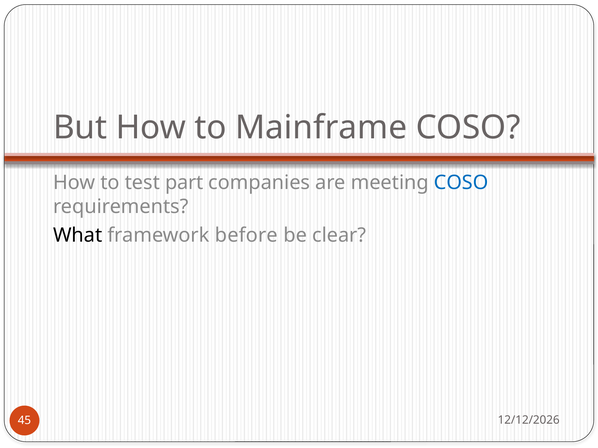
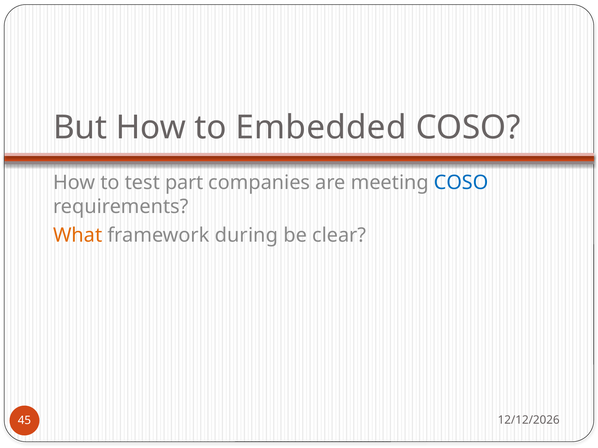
Mainframe: Mainframe -> Embedded (321, 128)
What colour: black -> orange (78, 236)
before: before -> during (246, 236)
